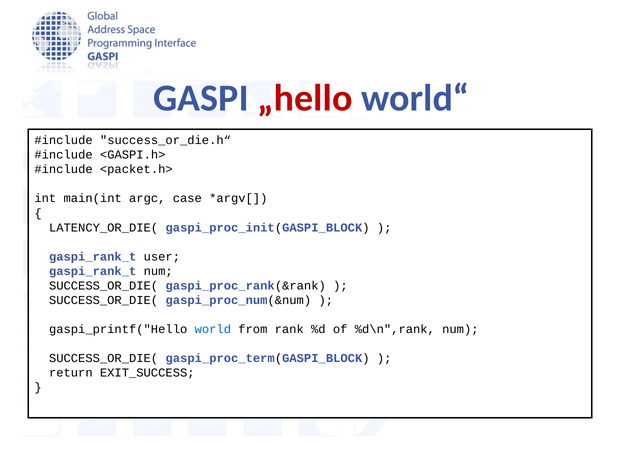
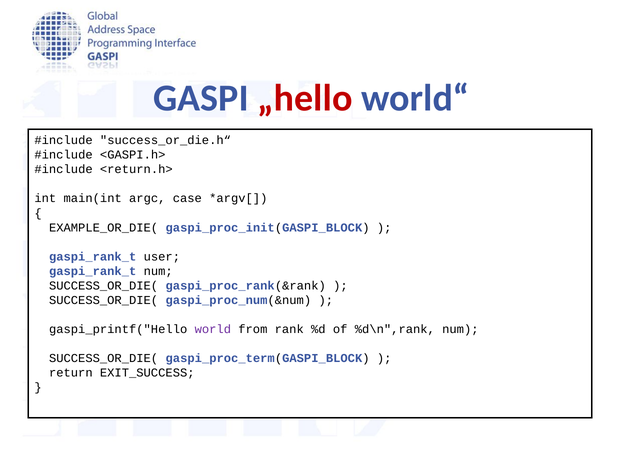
<packet.h>: <packet.h> -> <return.h> (136, 170)
LATENCY_OR_DIE(: LATENCY_OR_DIE( -> EXAMPLE_OR_DIE( (104, 228)
world colour: blue -> purple (213, 330)
